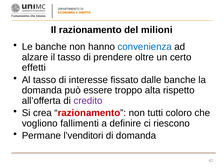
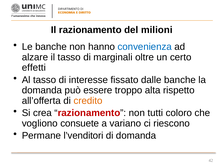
prendere: prendere -> marginali (113, 57)
credito colour: purple -> orange (88, 101)
fallimenti: fallimenti -> consuete (80, 123)
definire: definire -> variano (125, 123)
